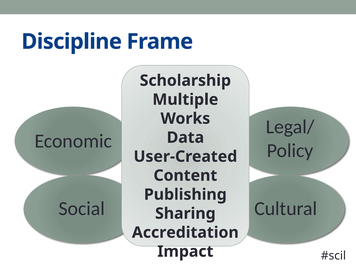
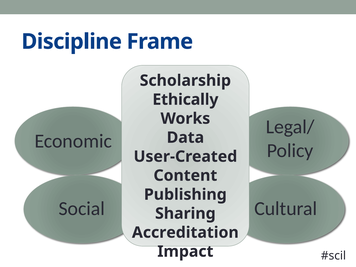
Multiple: Multiple -> Ethically (185, 100)
